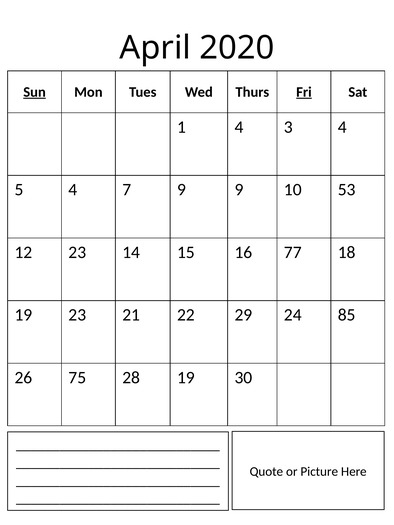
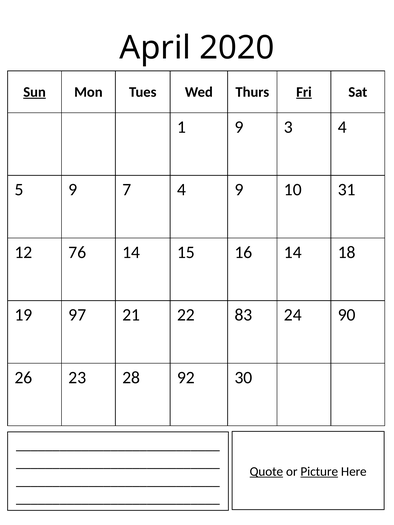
1 4: 4 -> 9 (239, 127)
5 4: 4 -> 9 (73, 190)
7 9: 9 -> 4 (182, 190)
53: 53 -> 31 (347, 190)
12 23: 23 -> 76 (77, 252)
16 77: 77 -> 14 (293, 252)
19 23: 23 -> 97 (77, 315)
29: 29 -> 83 (243, 315)
85: 85 -> 90 (347, 315)
75: 75 -> 23 (77, 378)
28 19: 19 -> 92 (186, 378)
Quote underline: none -> present (266, 472)
Picture underline: none -> present (319, 472)
